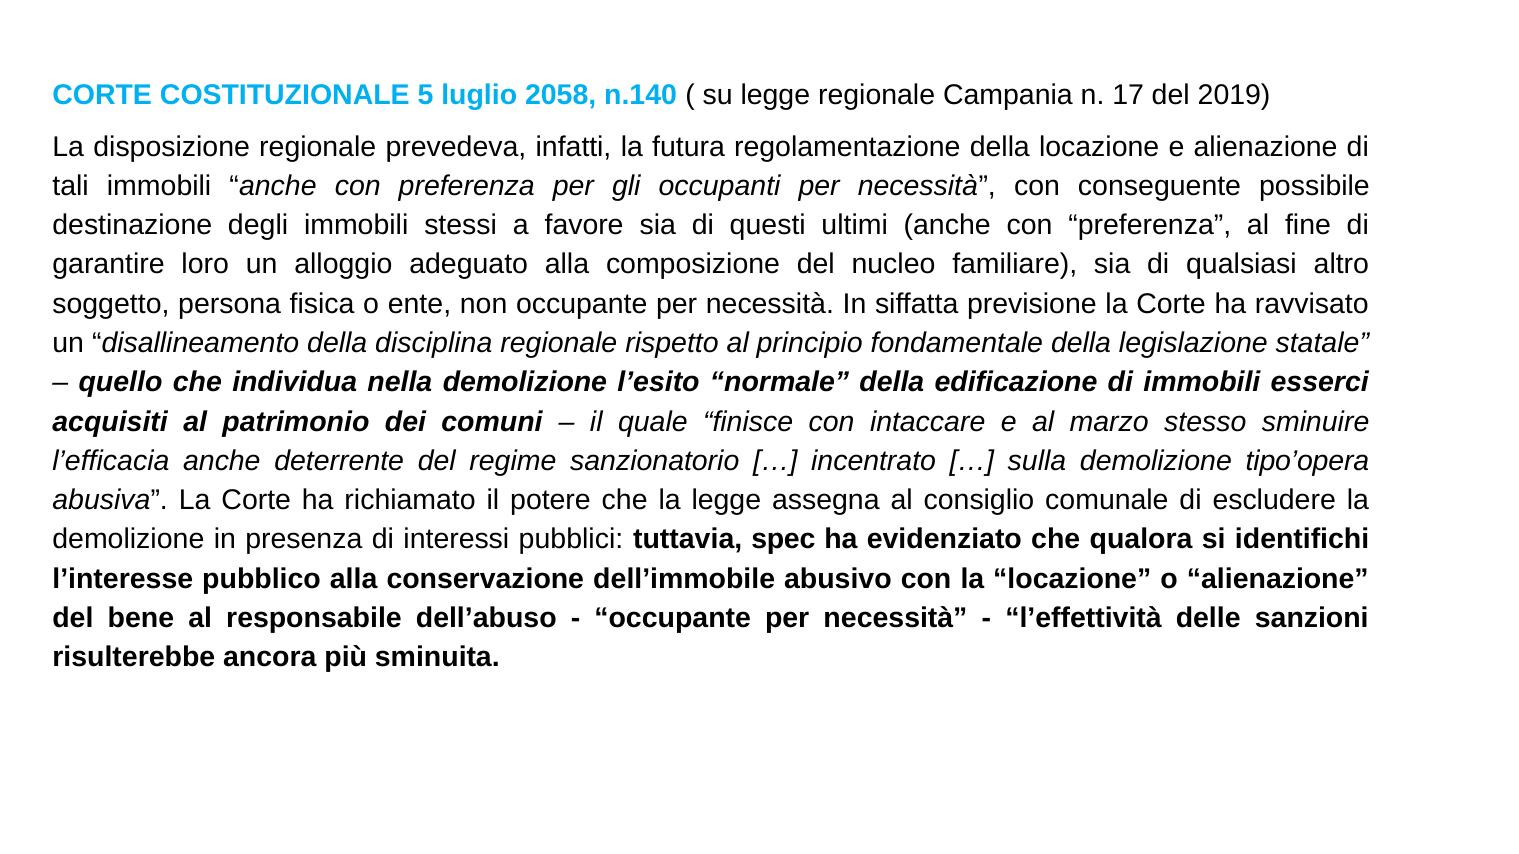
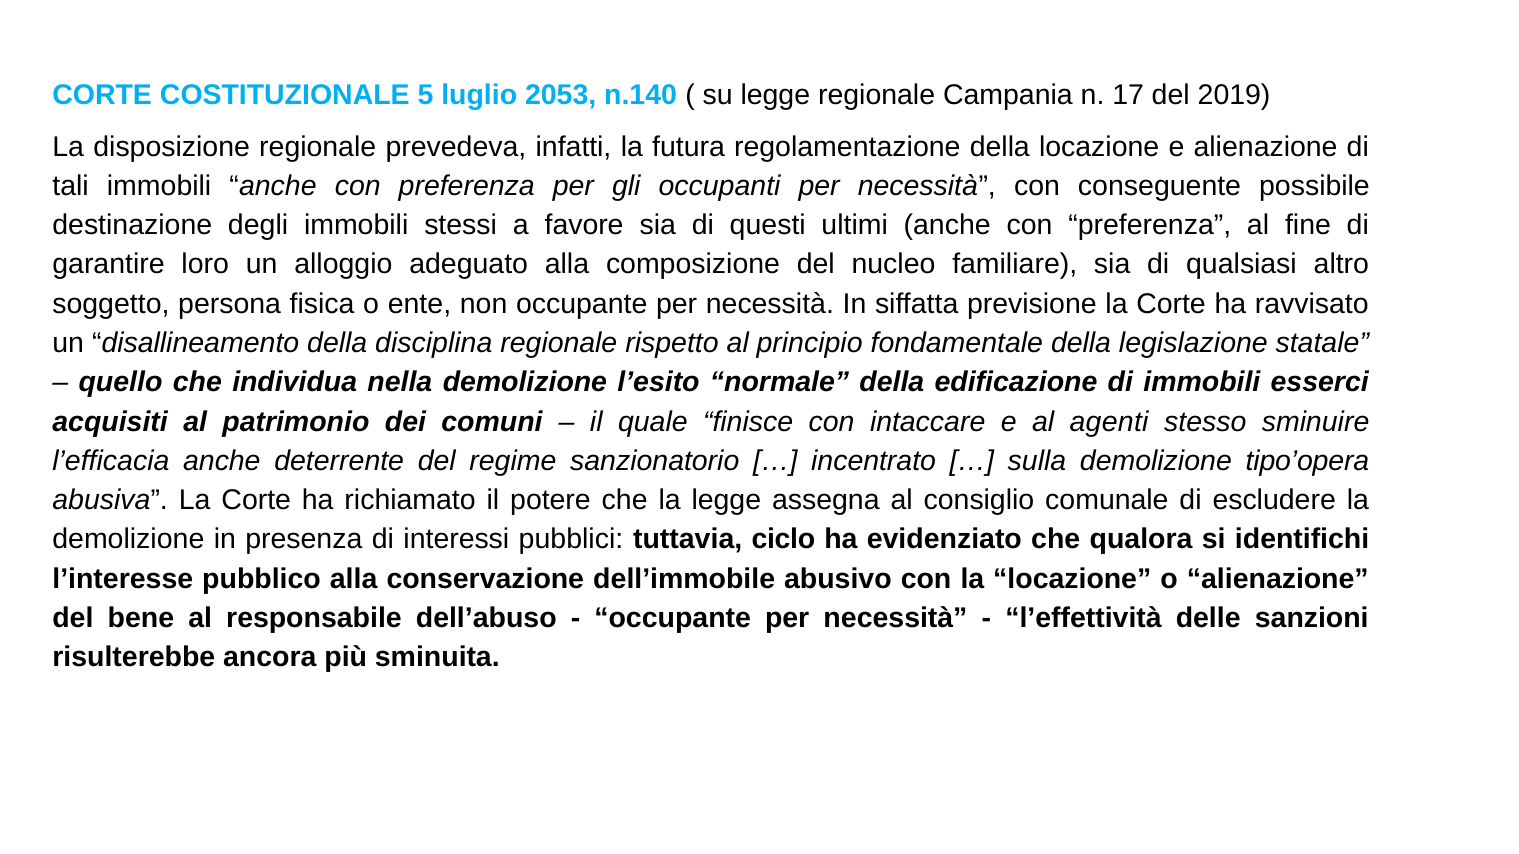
2058: 2058 -> 2053 (561, 95)
marzo: marzo -> agenti (1109, 422)
spec: spec -> ciclo (783, 540)
